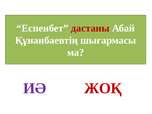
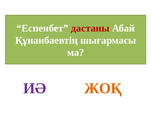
ЖОҚ colour: red -> orange (103, 88)
